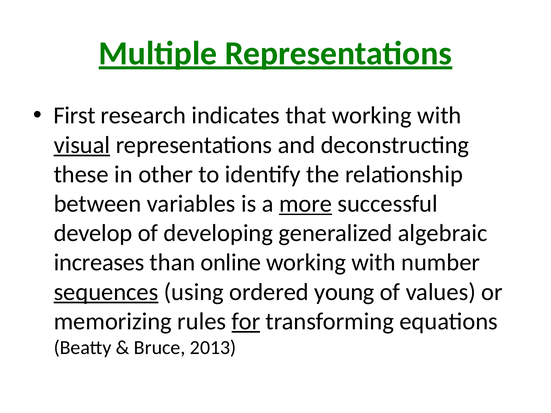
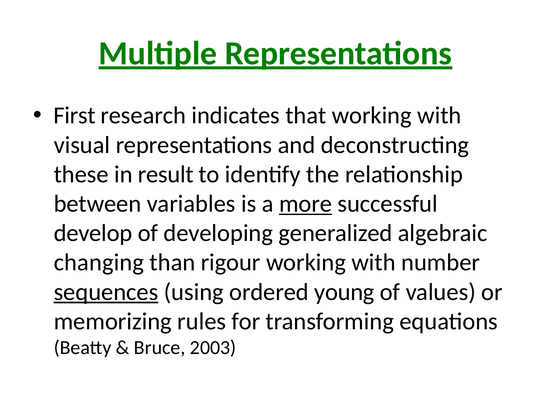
visual underline: present -> none (82, 145)
other: other -> result (166, 174)
increases: increases -> changing (99, 263)
online: online -> rigour (231, 263)
for underline: present -> none (246, 322)
2013: 2013 -> 2003 (213, 348)
